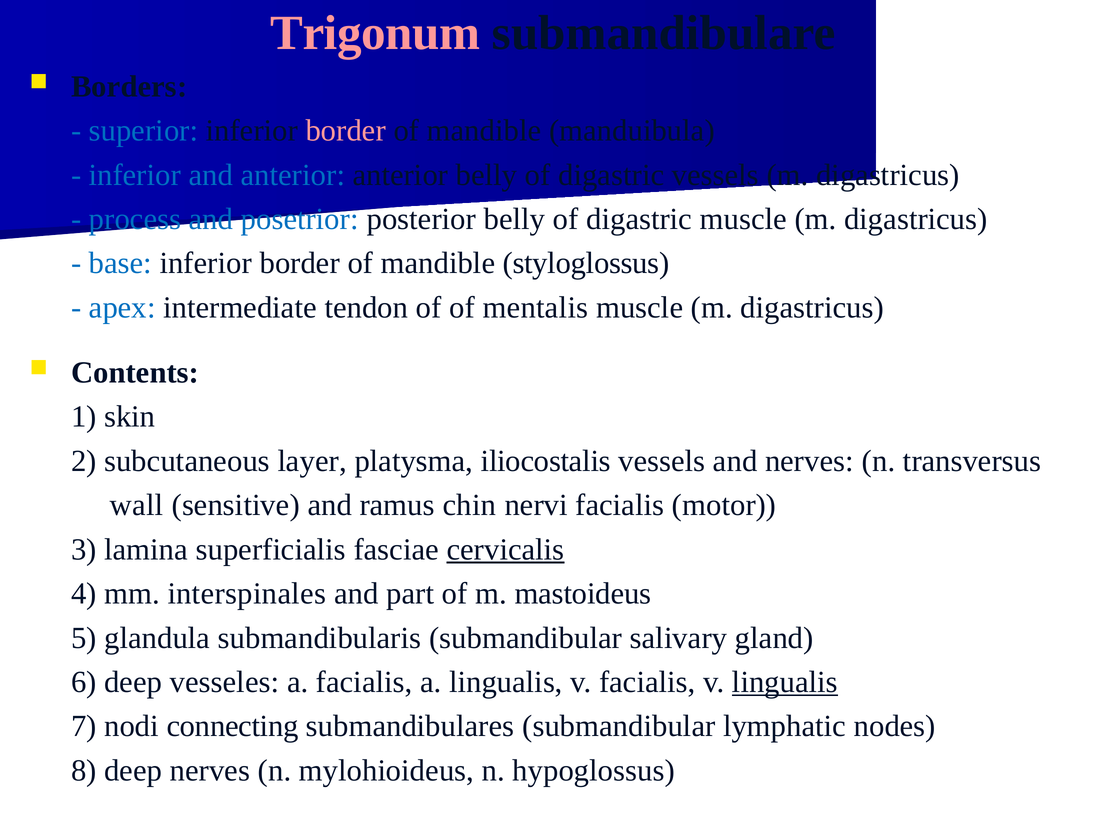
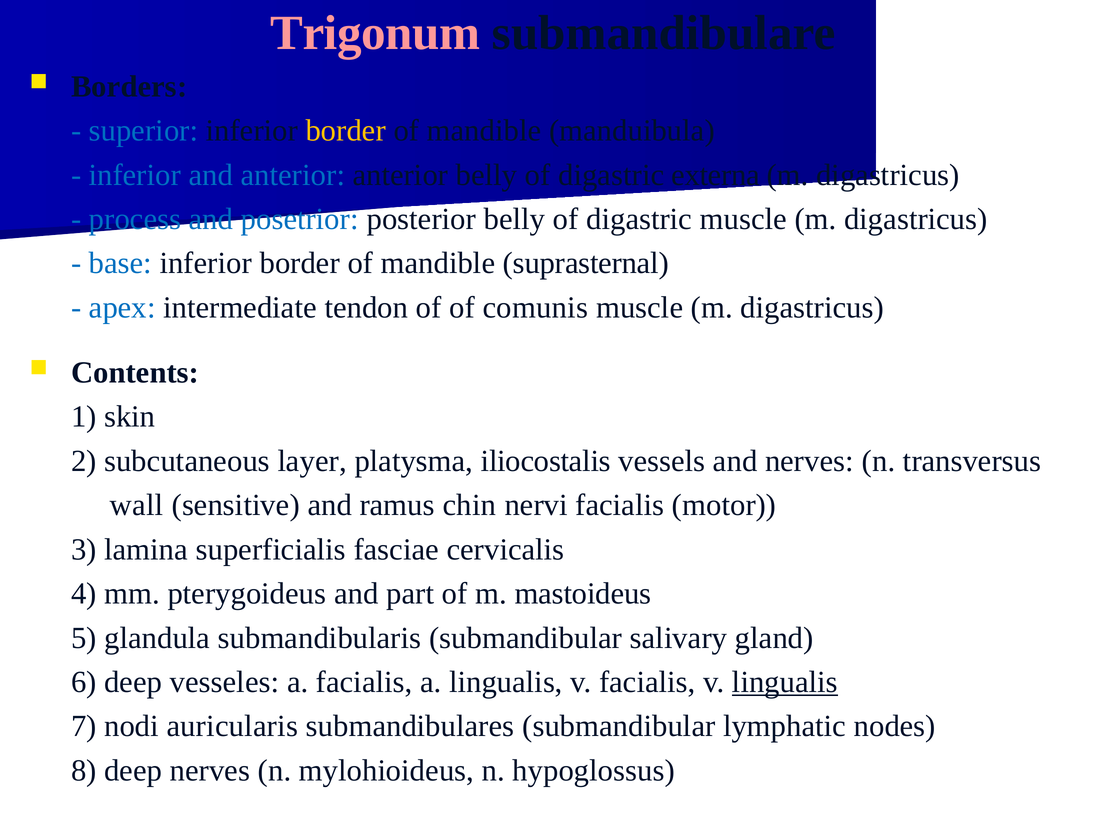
border colour: pink -> yellow (346, 131)
digastric vessels: vessels -> externa (716, 175)
styloglossus: styloglossus -> suprasternal (586, 263)
mentalis: mentalis -> comunis (535, 308)
cervicalis underline: present -> none (506, 550)
interspinales: interspinales -> pterygoideus (247, 594)
connecting: connecting -> auricularis (232, 727)
